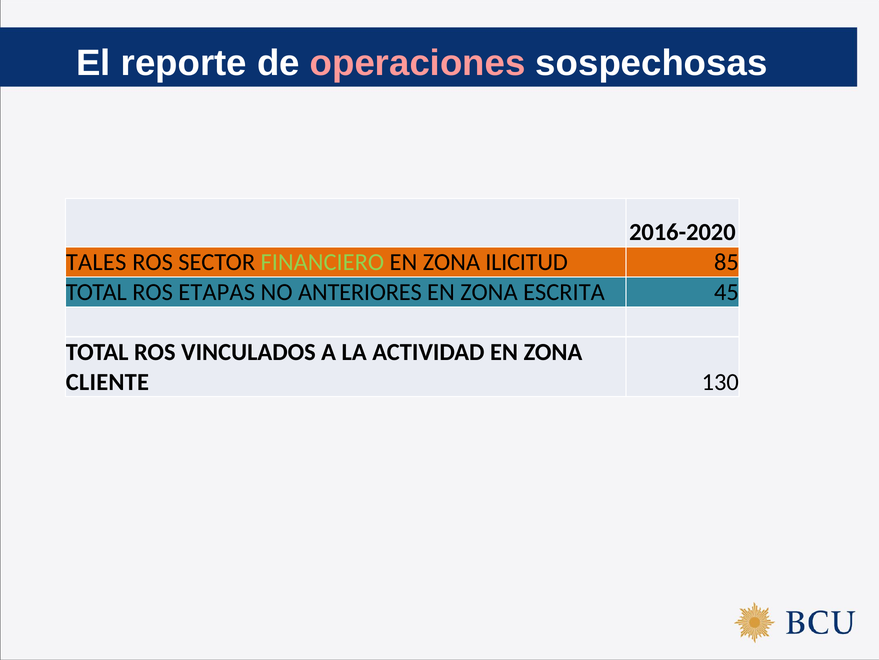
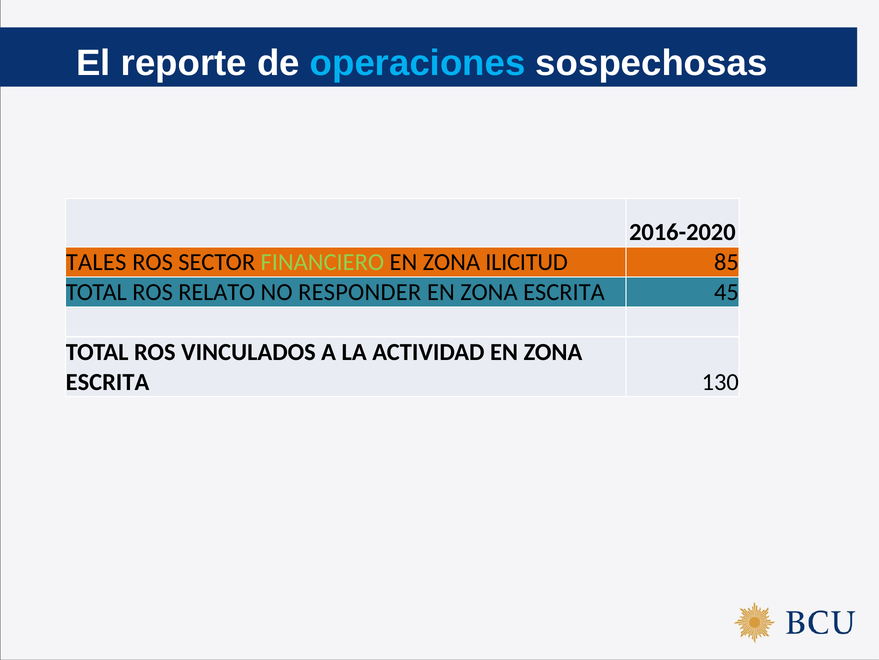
operaciones colour: pink -> light blue (418, 63)
ETAPAS: ETAPAS -> RELATO (217, 292)
ANTERIORES: ANTERIORES -> RESPONDER (360, 292)
CLIENTE: CLIENTE -> ESCRITA (108, 382)
